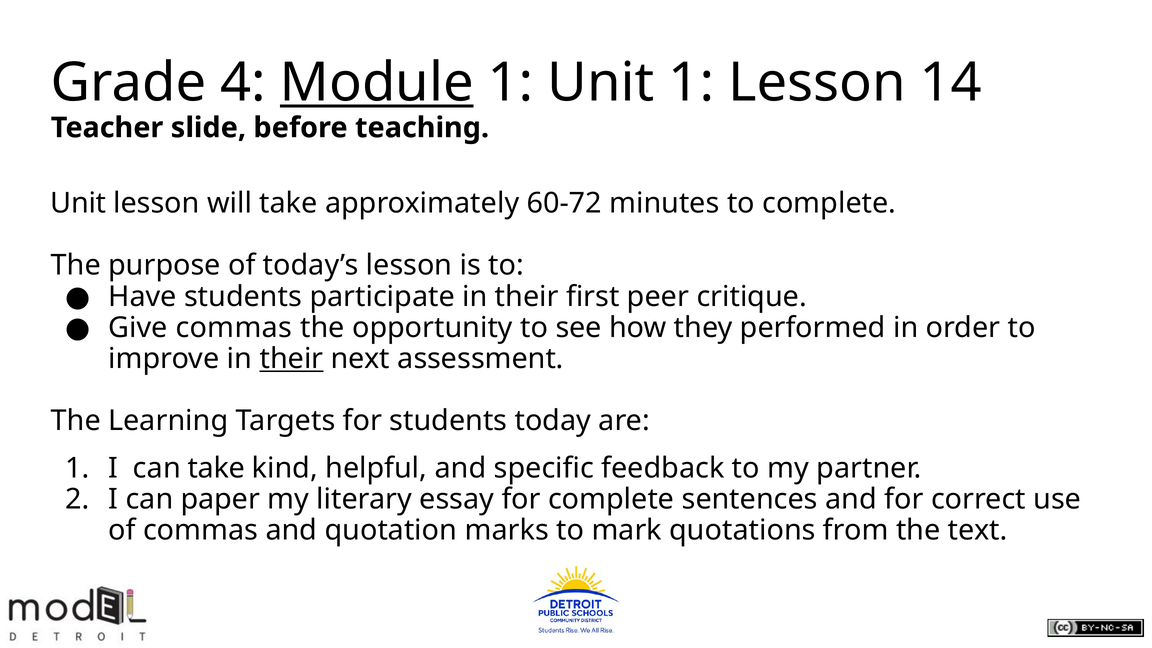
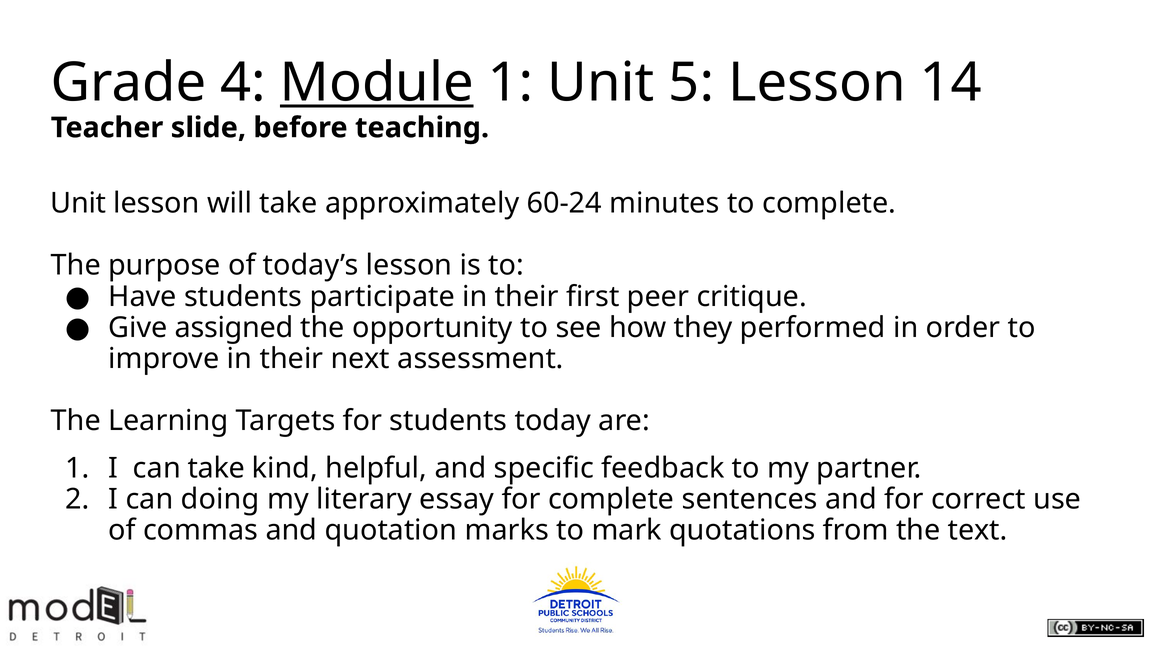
Unit 1: 1 -> 5 (691, 83)
60-72: 60-72 -> 60-24 (564, 203)
Give commas: commas -> assigned (234, 328)
their underline: present -> none (291, 359)
paper: paper -> doing (220, 499)
